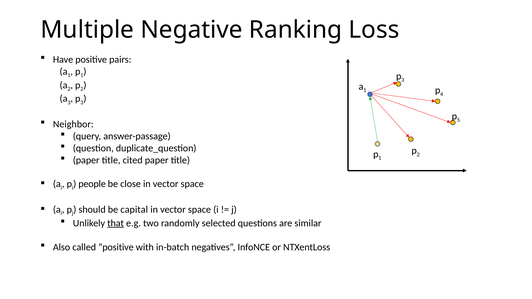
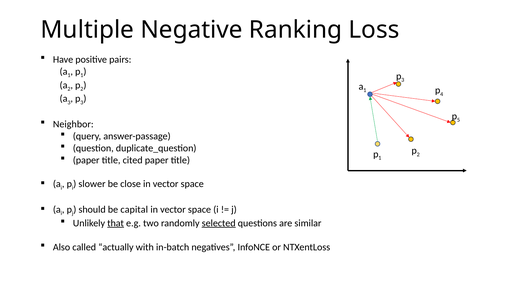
people: people -> slower (92, 184)
selected underline: none -> present (219, 223)
called positive: positive -> actually (116, 247)
